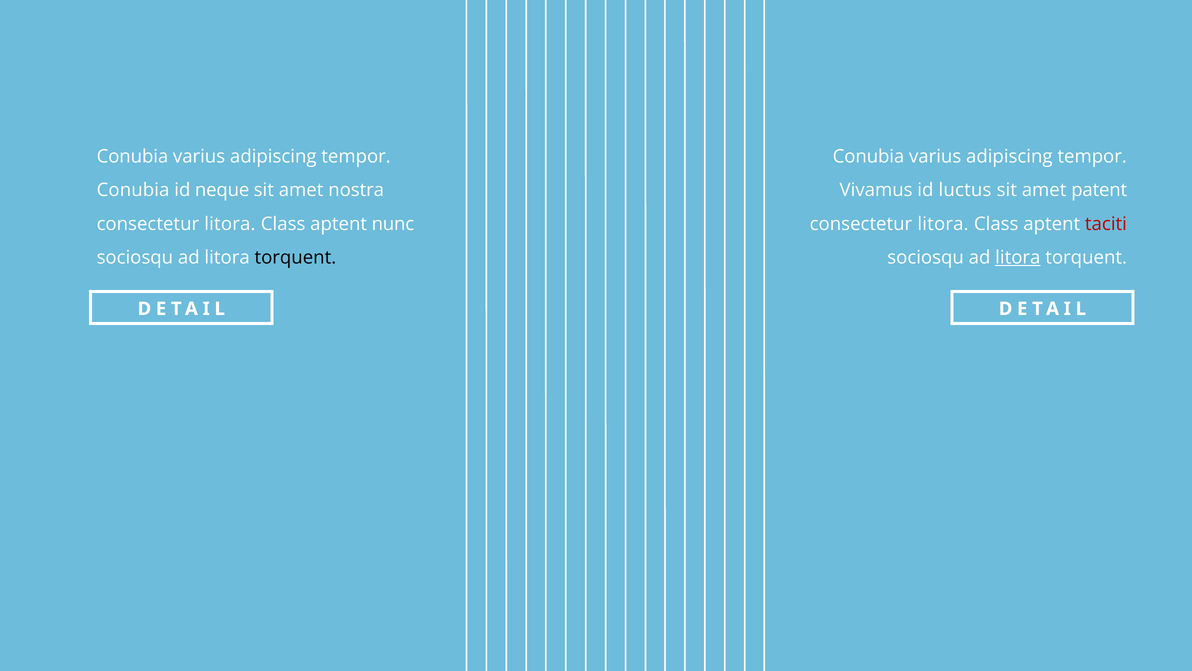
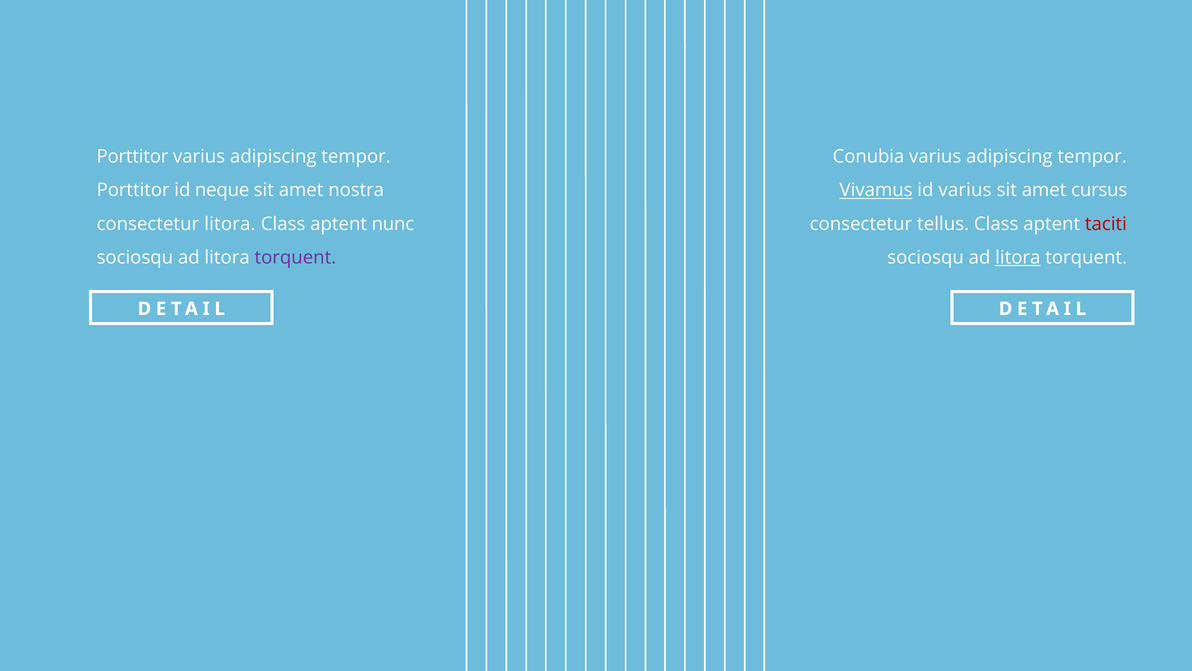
Conubia: Conubia -> Porttitor (132, 157)
Conubia: Conubia -> Porttitor (133, 190)
Vivamus underline: none -> present (876, 190)
id luctus: luctus -> varius (965, 190)
patent: patent -> cursus (1099, 190)
litora: litora -> tellus (943, 224)
torquent colour: black -> purple (295, 257)
